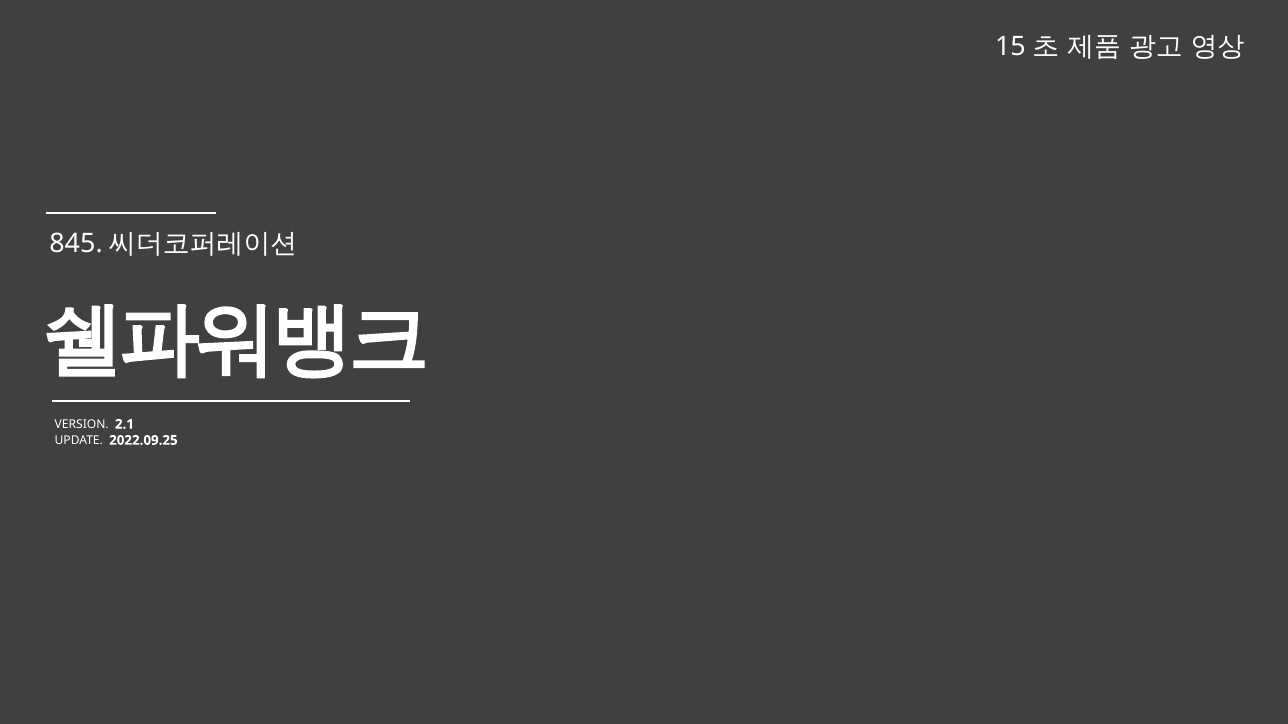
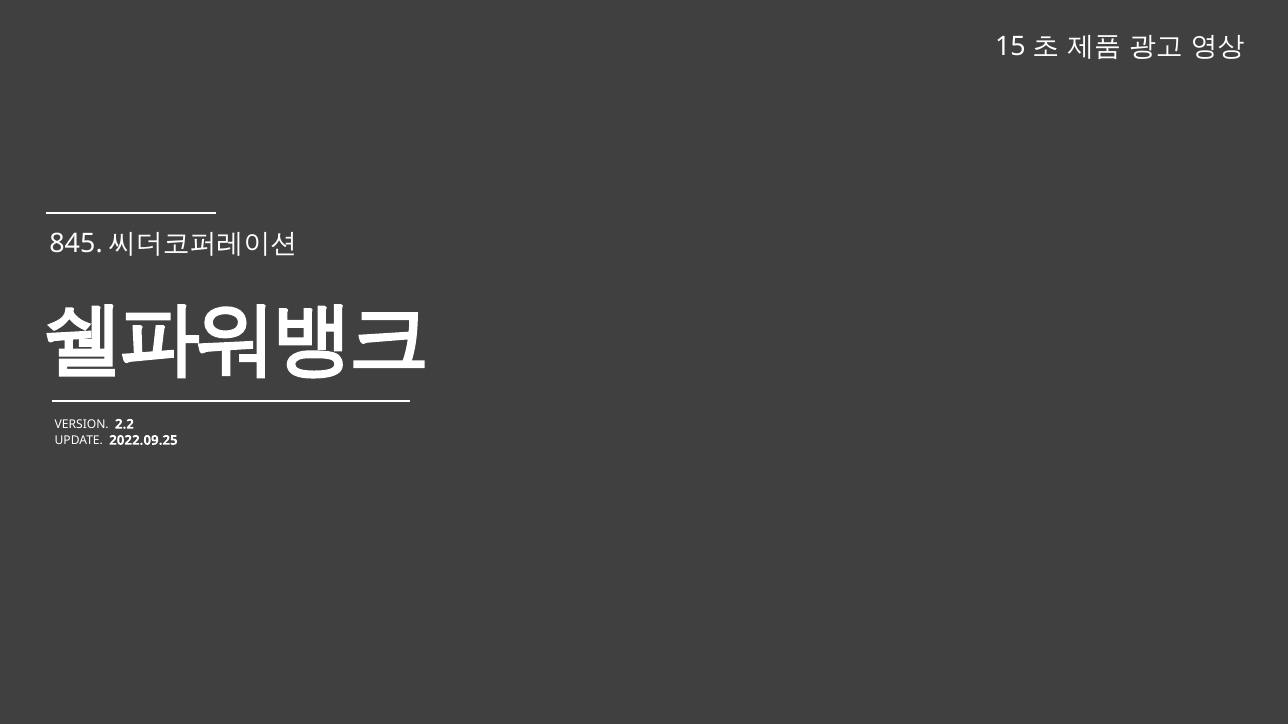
2.1: 2.1 -> 2.2 (124, 424)
